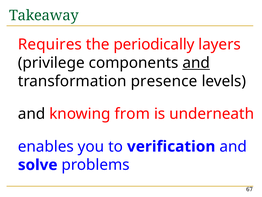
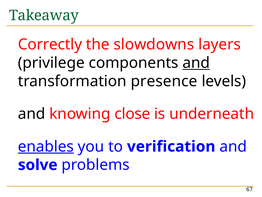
Requires: Requires -> Correctly (50, 44)
periodically: periodically -> slowdowns (154, 44)
from: from -> close (132, 114)
enables underline: none -> present (46, 146)
